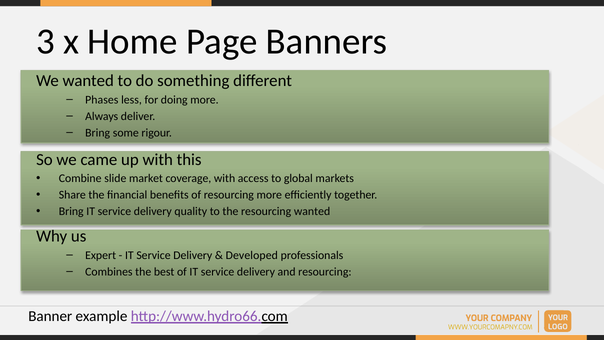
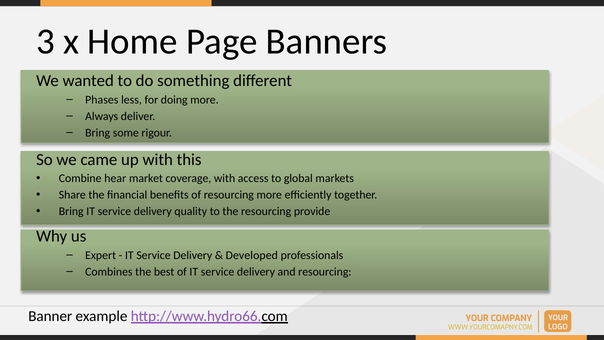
slide: slide -> hear (115, 178)
resourcing wanted: wanted -> provide (312, 211)
